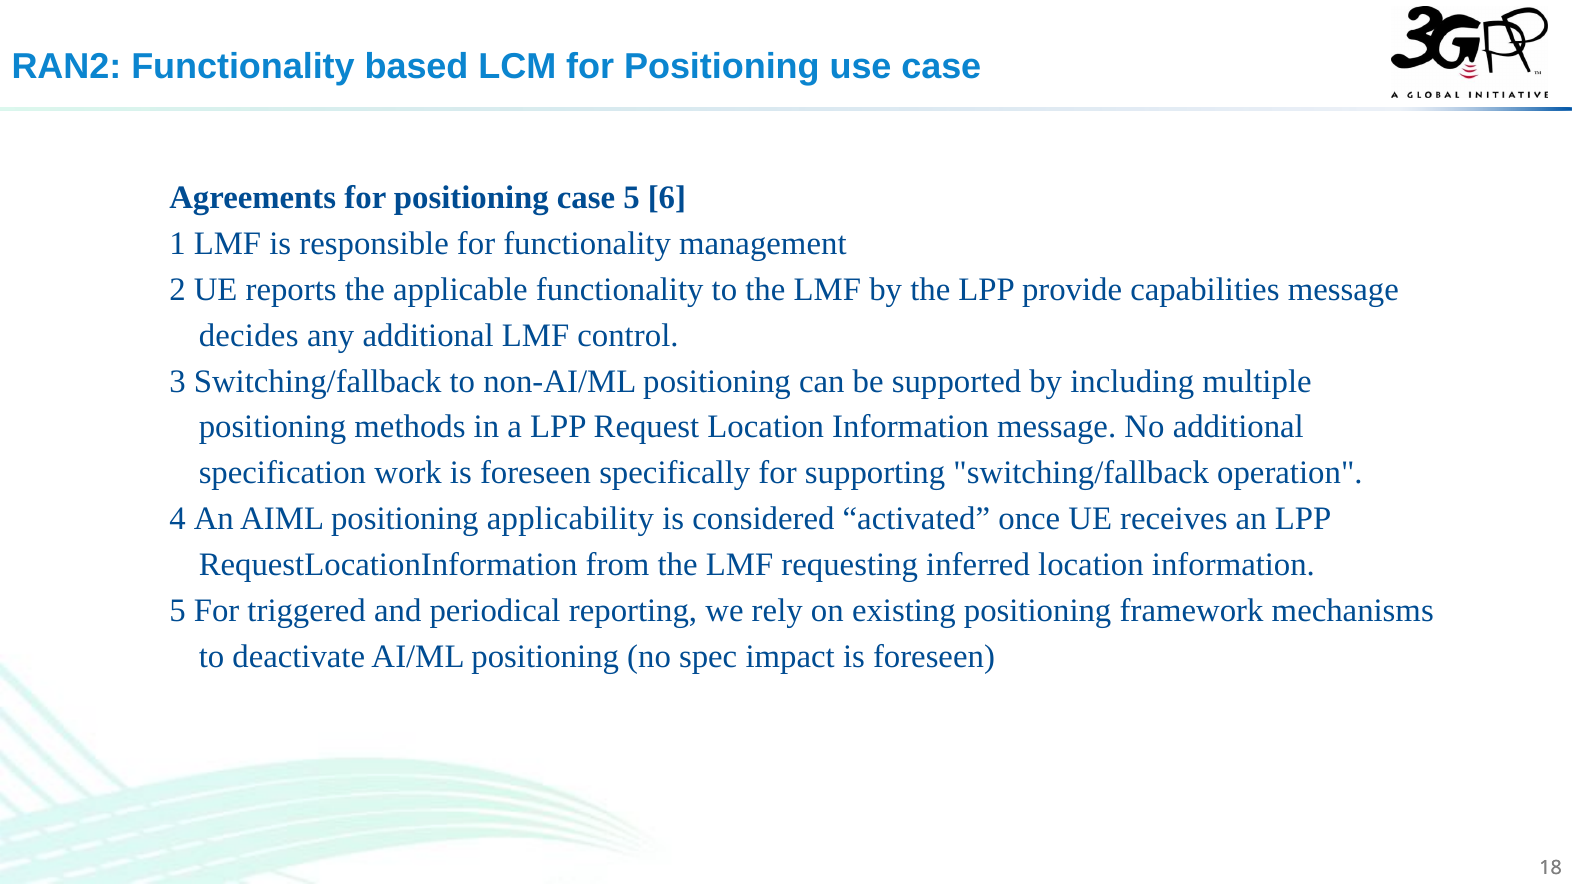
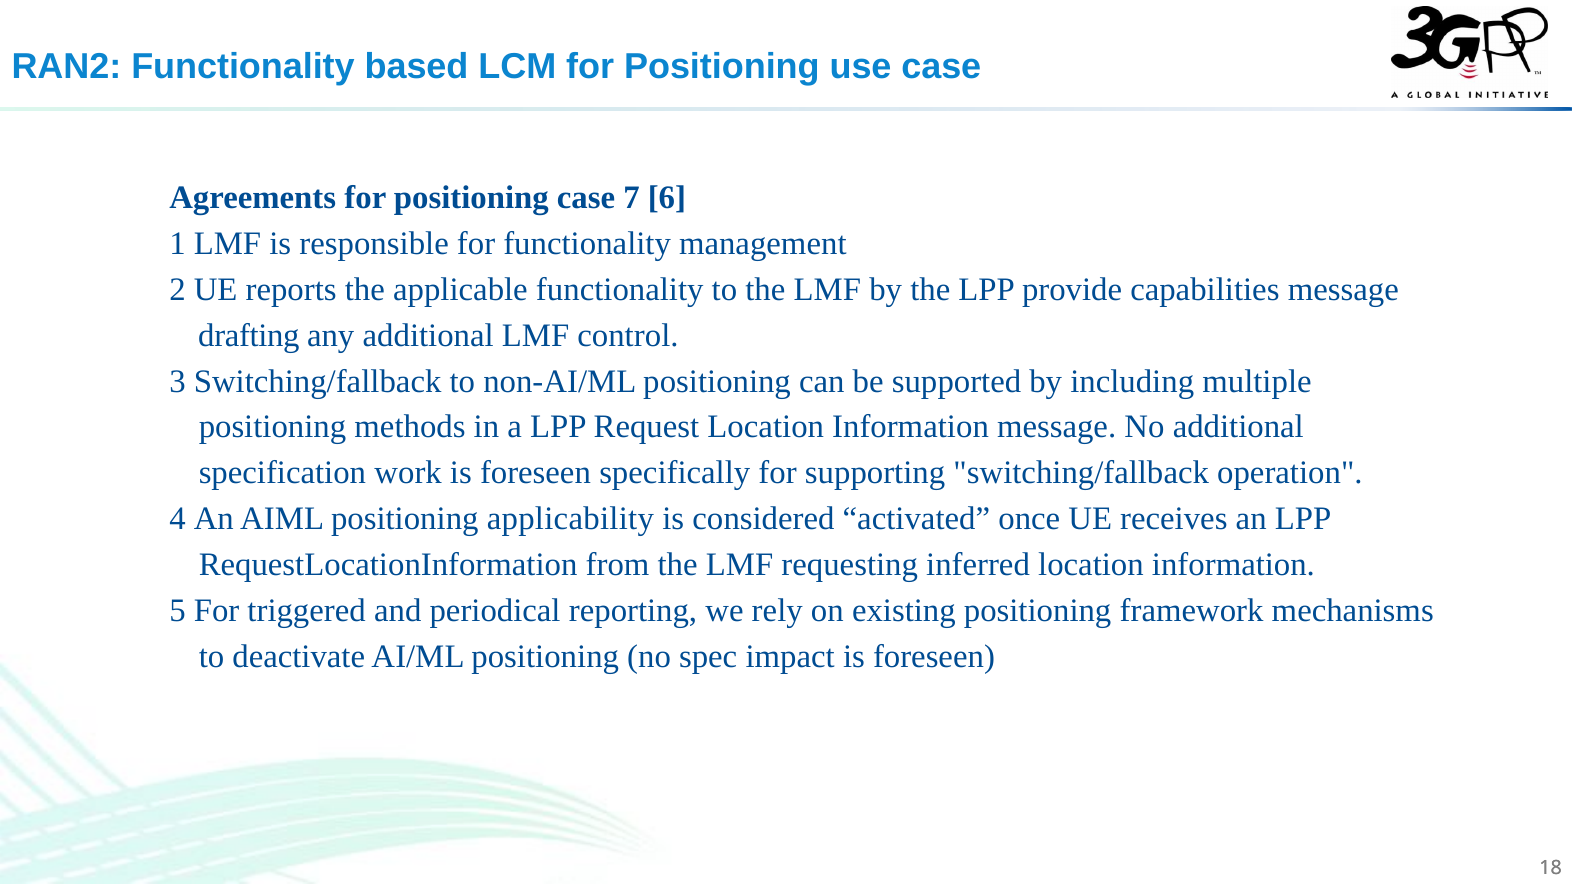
case 5: 5 -> 7 (632, 198)
decides: decides -> drafting (249, 336)
